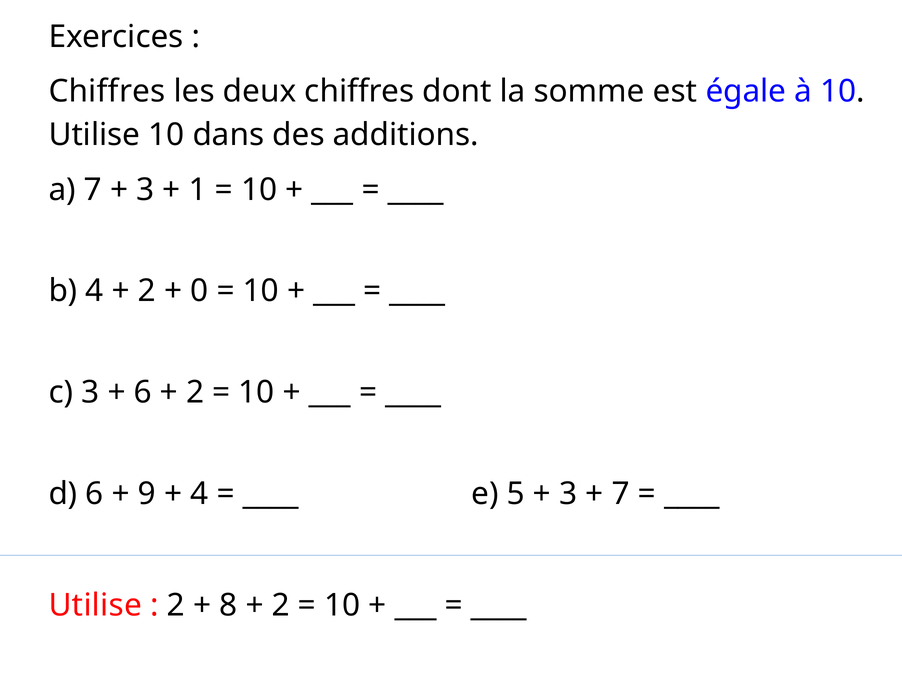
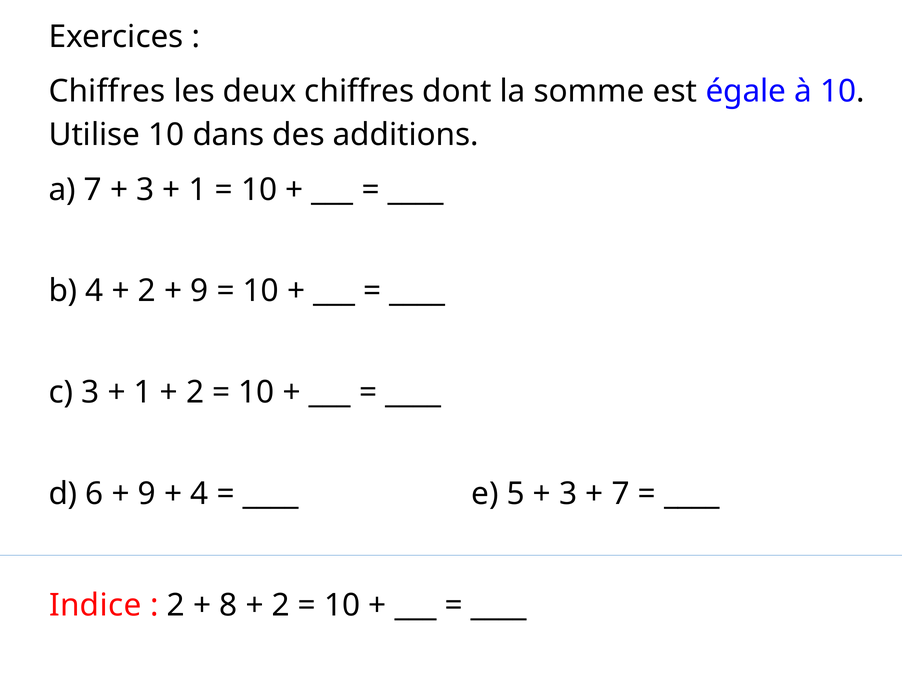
0: 0 -> 9 (199, 291)
6: 6 -> 1 (143, 393)
Utilise: Utilise -> Indice (95, 606)
